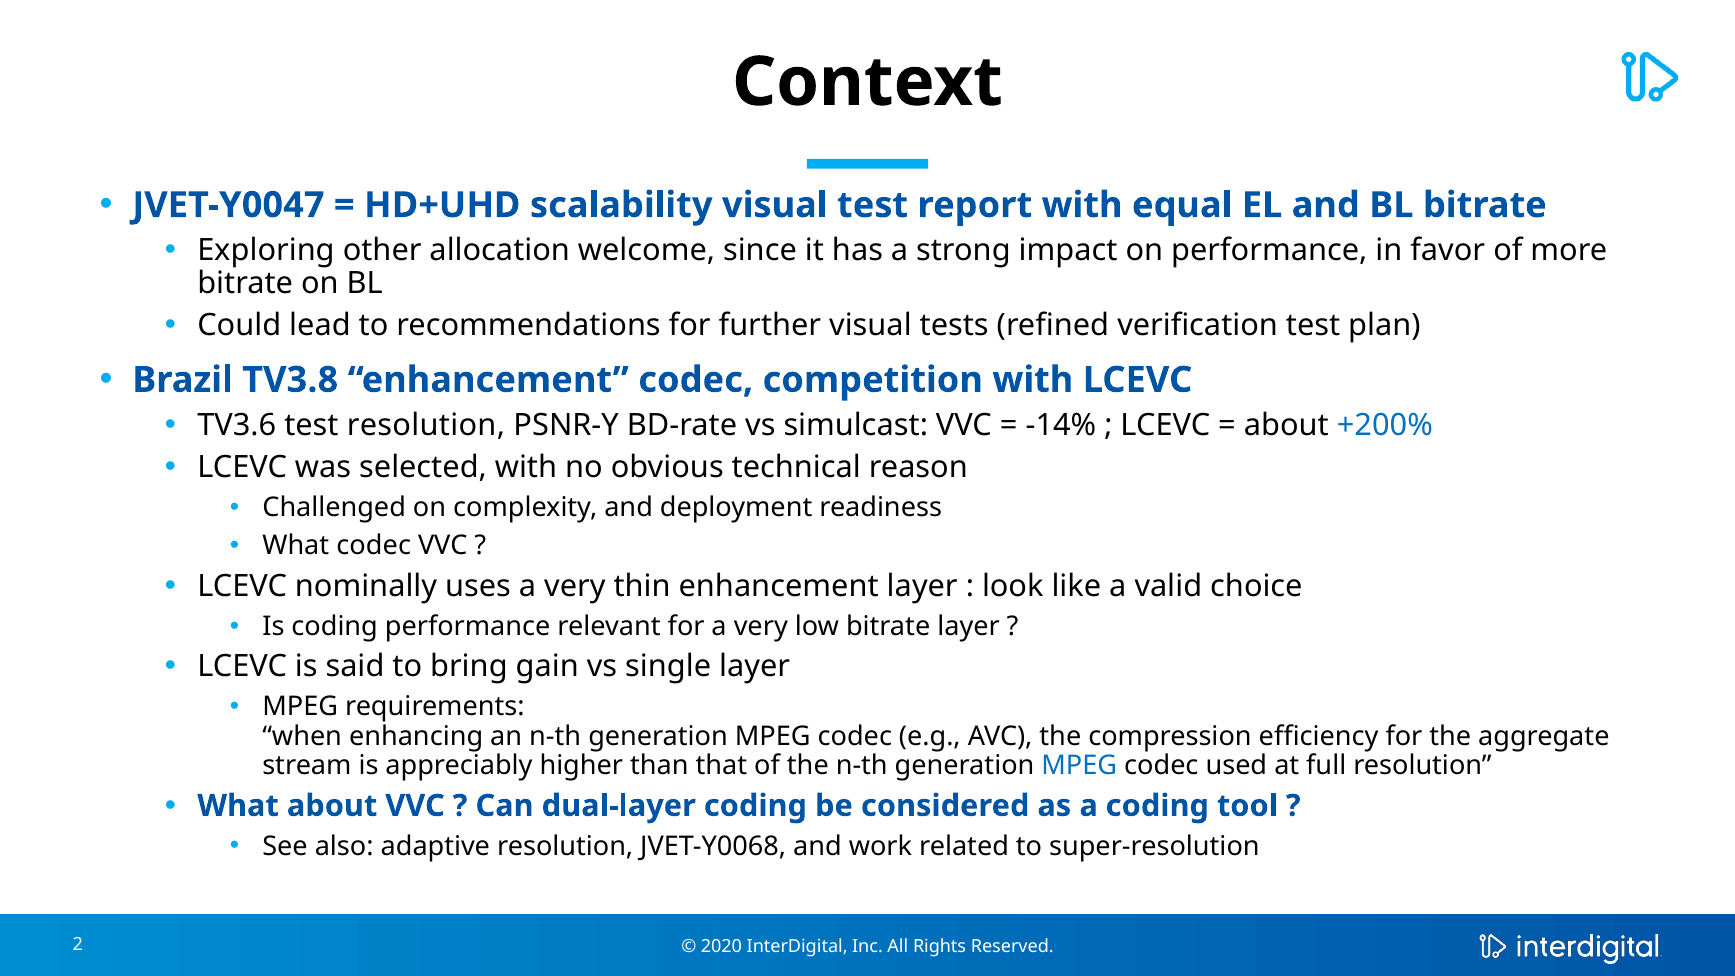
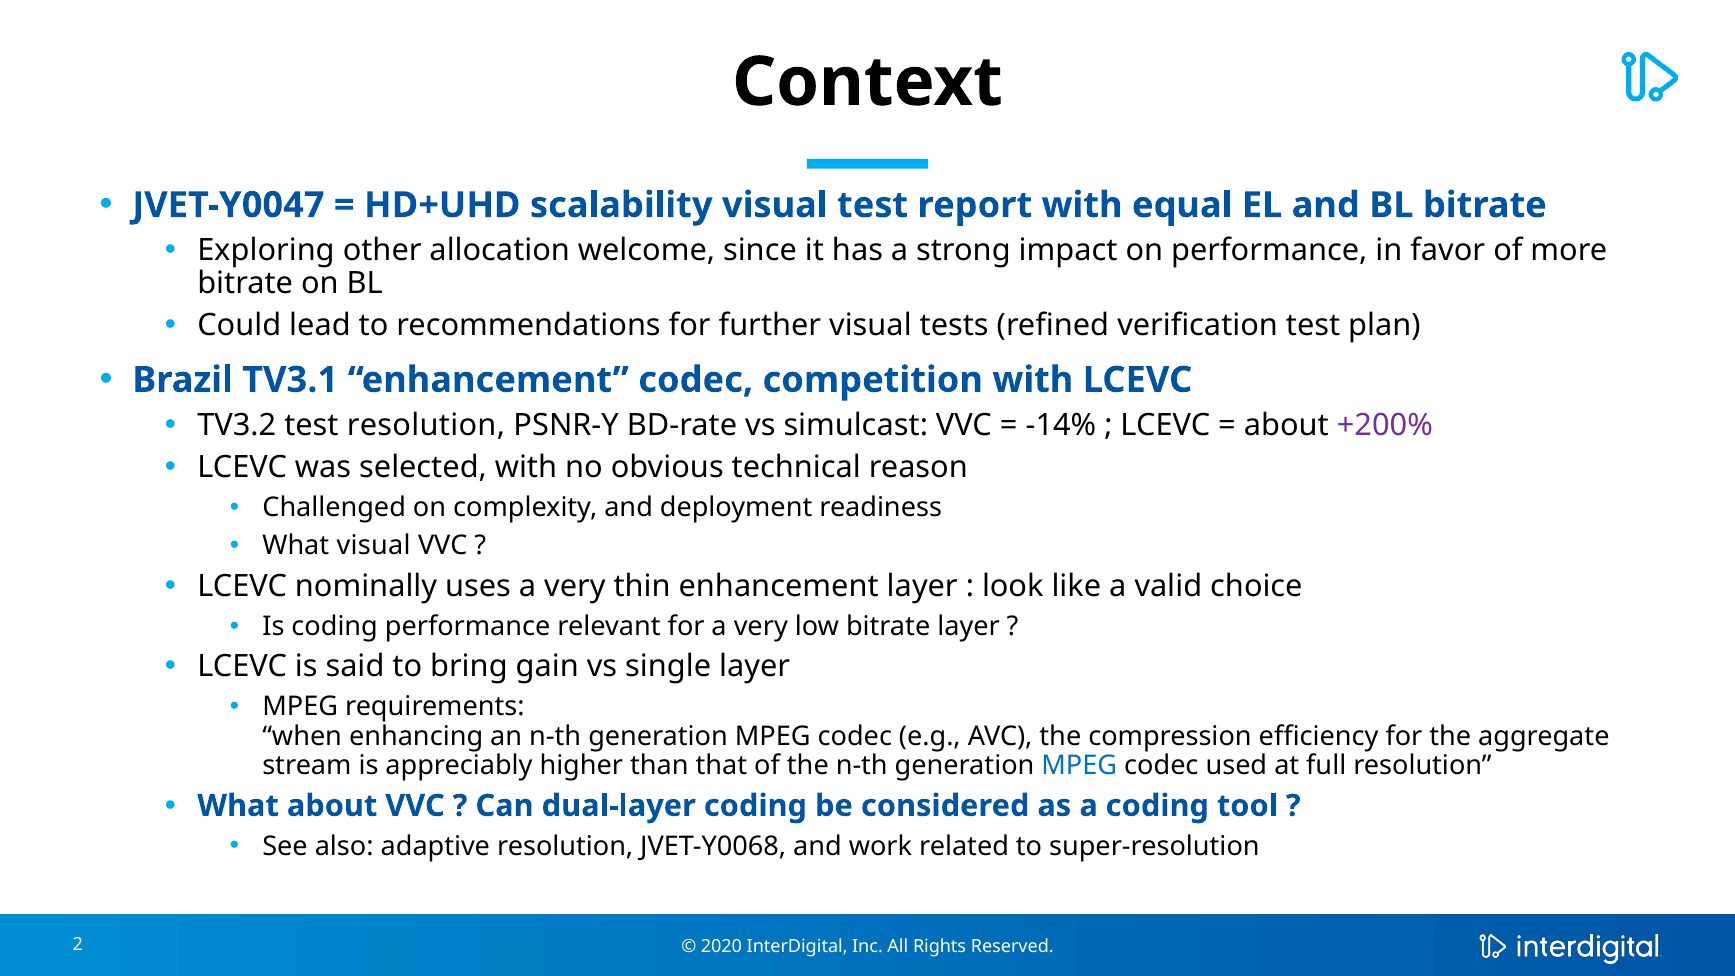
TV3.8: TV3.8 -> TV3.1 (290, 380)
TV3.6: TV3.6 -> TV3.2 (237, 425)
+200% colour: blue -> purple (1385, 425)
What codec: codec -> visual (374, 546)
